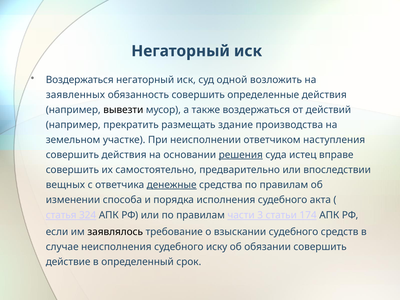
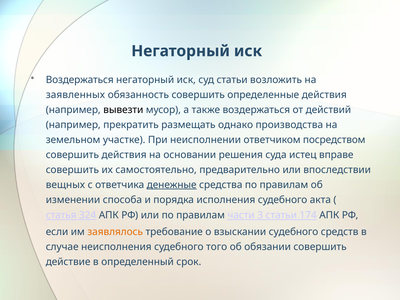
суд одной: одной -> статьи (232, 80)
здание: здание -> однако (236, 125)
наступления: наступления -> посредством (334, 140)
решения underline: present -> none (241, 155)
заявлялось colour: black -> orange (115, 232)
иску: иску -> того (217, 247)
